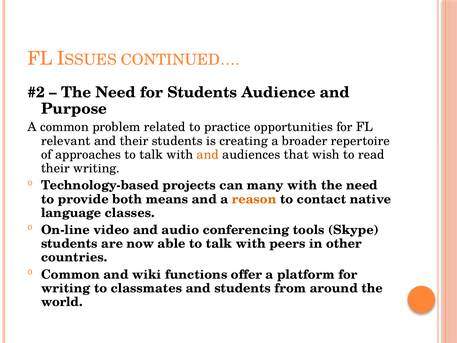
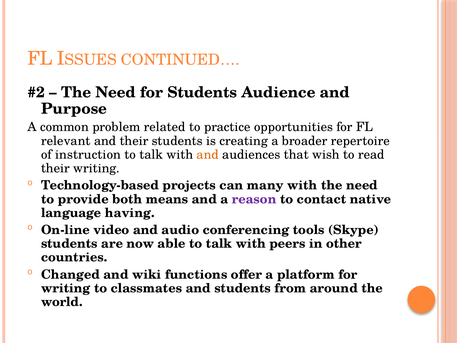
approaches: approaches -> instruction (88, 154)
reason colour: orange -> purple (254, 199)
classes: classes -> having (130, 213)
Common: Common -> Changed (70, 274)
